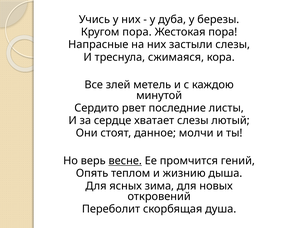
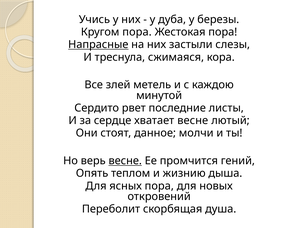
Напрасные underline: none -> present (98, 45)
хватает слезы: слезы -> весне (193, 121)
ясных зима: зима -> пора (159, 186)
